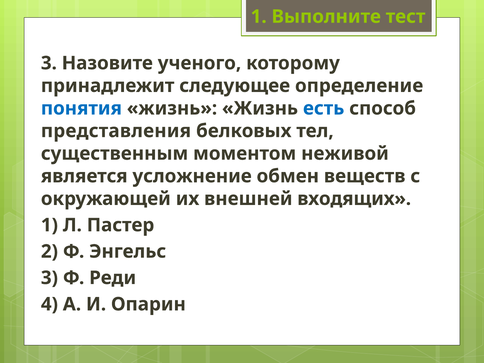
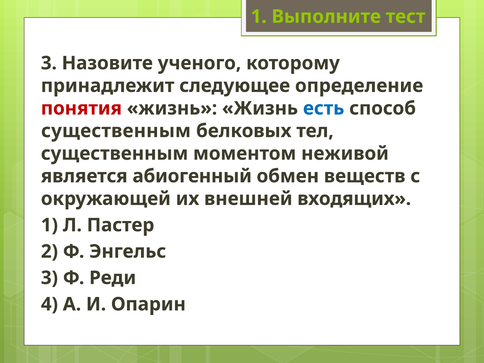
понятия colour: blue -> red (81, 108)
представления: представления -> существенным (116, 131)
усложнение: усложнение -> абиогенный (192, 176)
